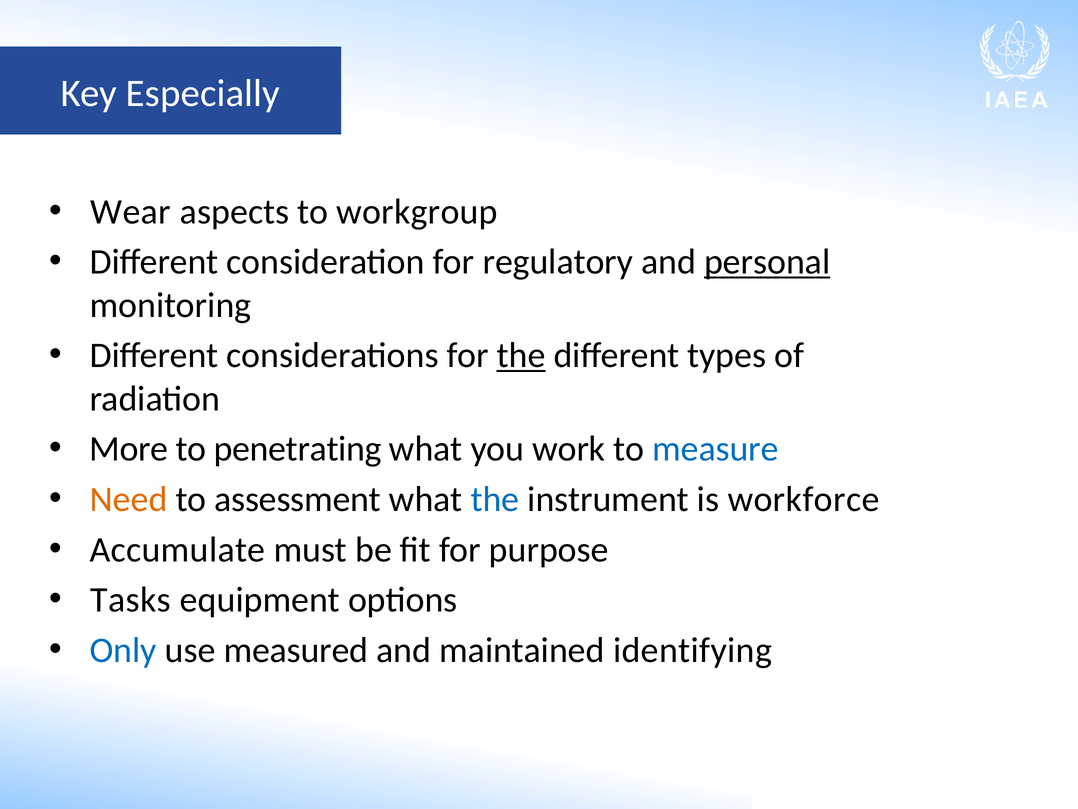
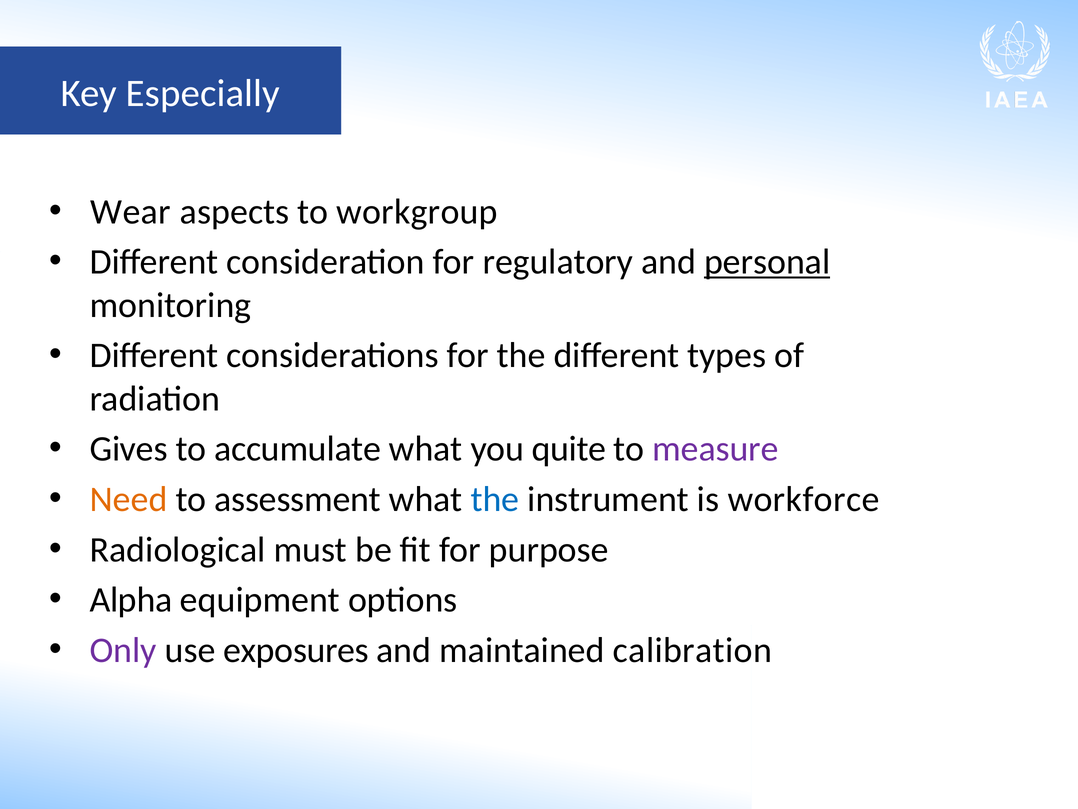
the underline: present -> none (521, 355)
More: More -> Gives (129, 449)
penetrating: penetrating -> accumulate (298, 449)
work: work -> quite (569, 449)
measure colour: blue -> purple (715, 449)
Accumulate: Accumulate -> Radiological (178, 549)
Tasks: Tasks -> Alpha (131, 600)
Only colour: blue -> purple (123, 650)
measured: measured -> exposures (296, 650)
identifying: identifying -> calibration (692, 650)
